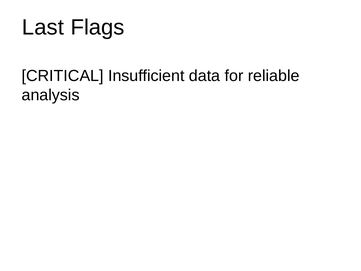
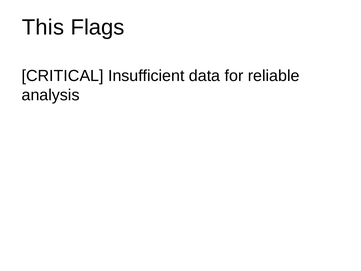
Last: Last -> This (43, 27)
